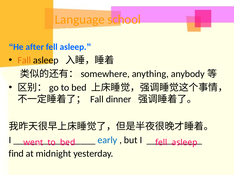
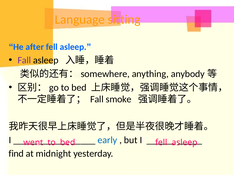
school: school -> sitting (124, 20)
Fall colour: orange -> purple (24, 60)
dinner: dinner -> smoke (119, 99)
